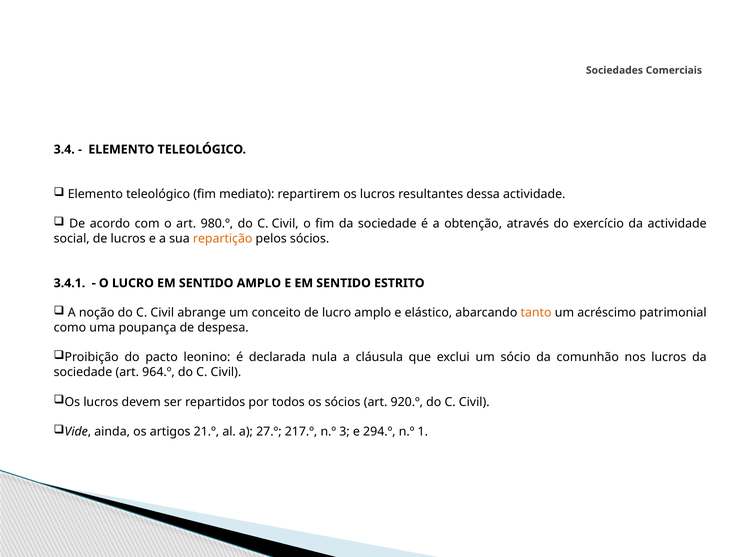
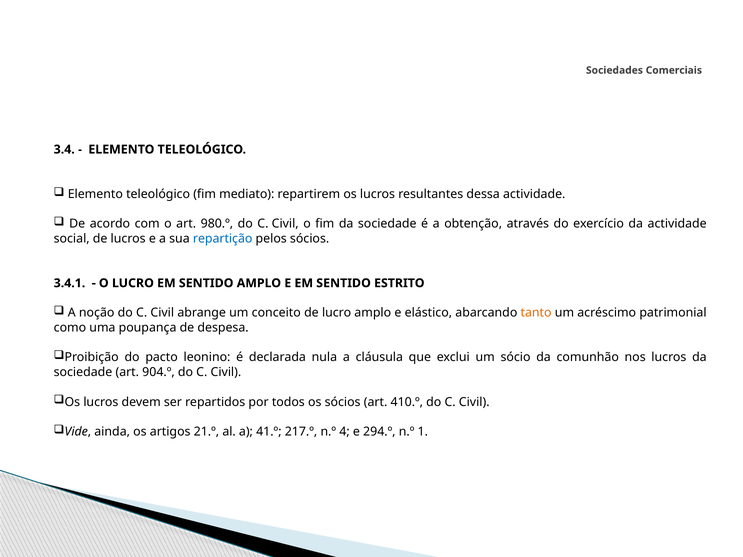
repartição colour: orange -> blue (223, 239)
964.º: 964.º -> 904.º (158, 372)
920.º: 920.º -> 410.º (407, 402)
27.º: 27.º -> 41.º (269, 432)
3: 3 -> 4 (345, 432)
